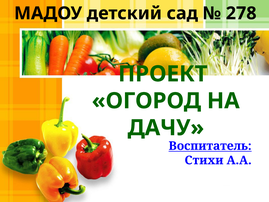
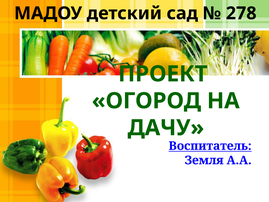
Стихи: Стихи -> Земля (204, 160)
